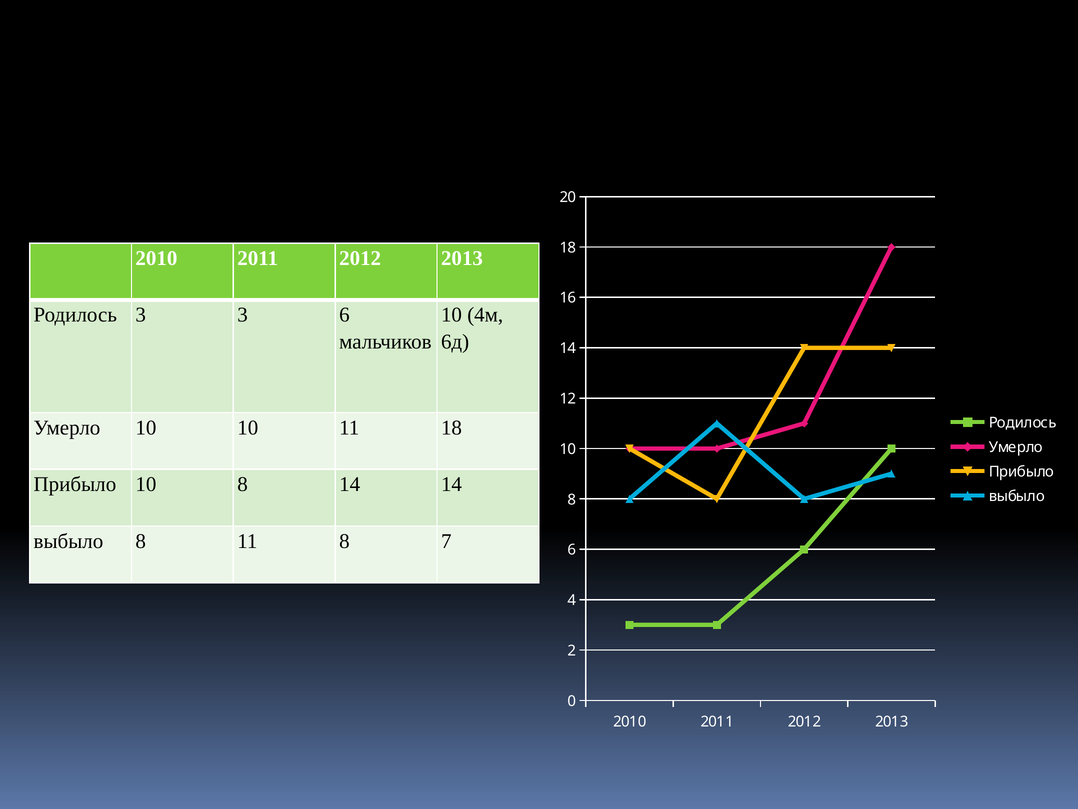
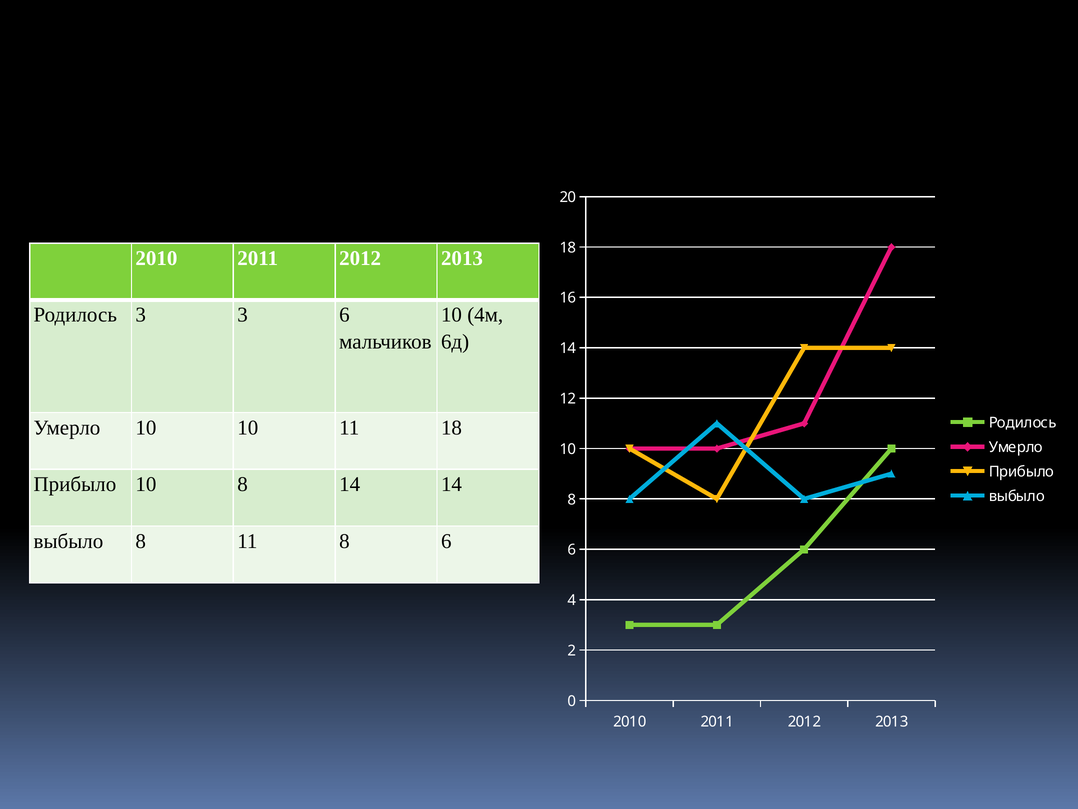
8 7: 7 -> 6 (446, 541)
